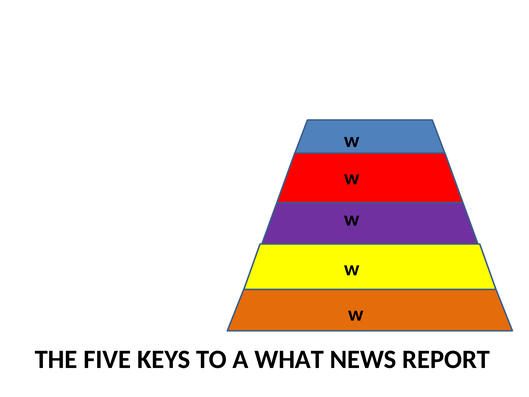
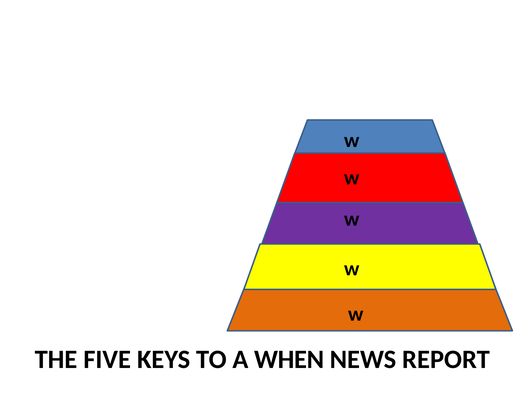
A WHAT: WHAT -> WHEN (289, 359)
